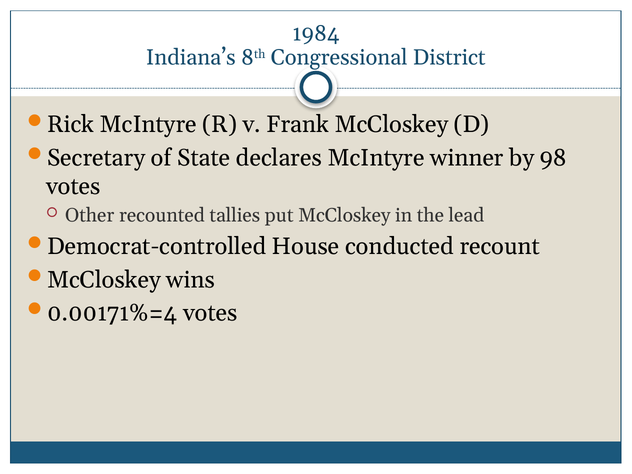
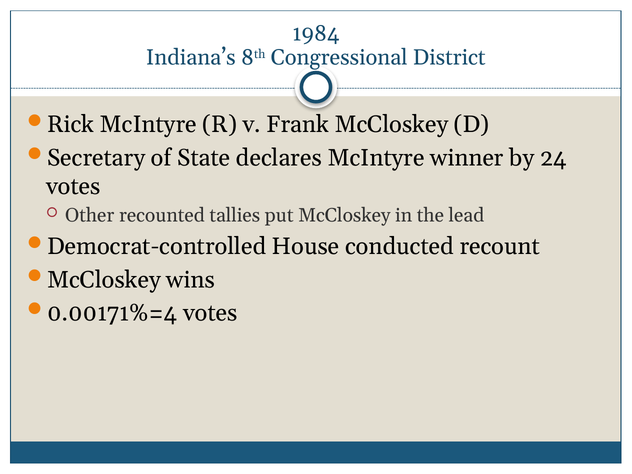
98: 98 -> 24 (553, 158)
